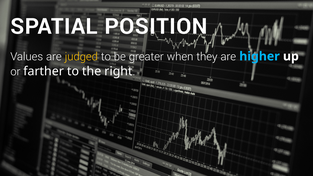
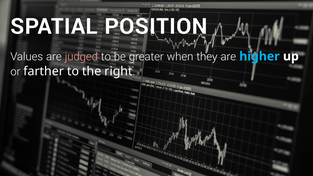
judged colour: yellow -> pink (81, 56)
